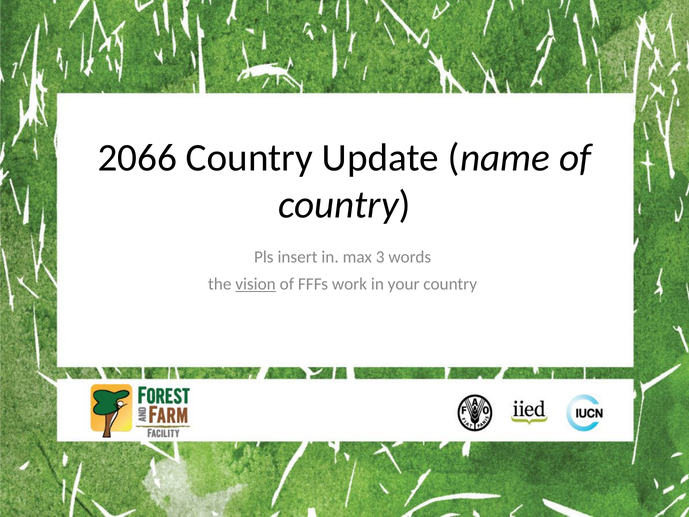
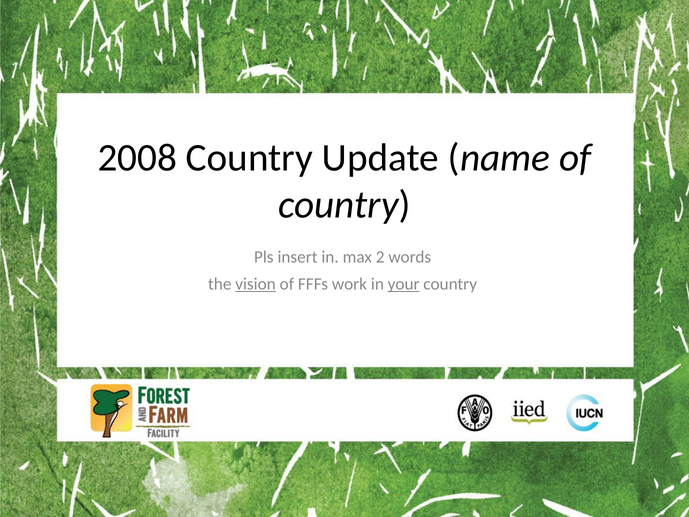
2066: 2066 -> 2008 (137, 158)
3: 3 -> 2 (380, 257)
your underline: none -> present (404, 284)
